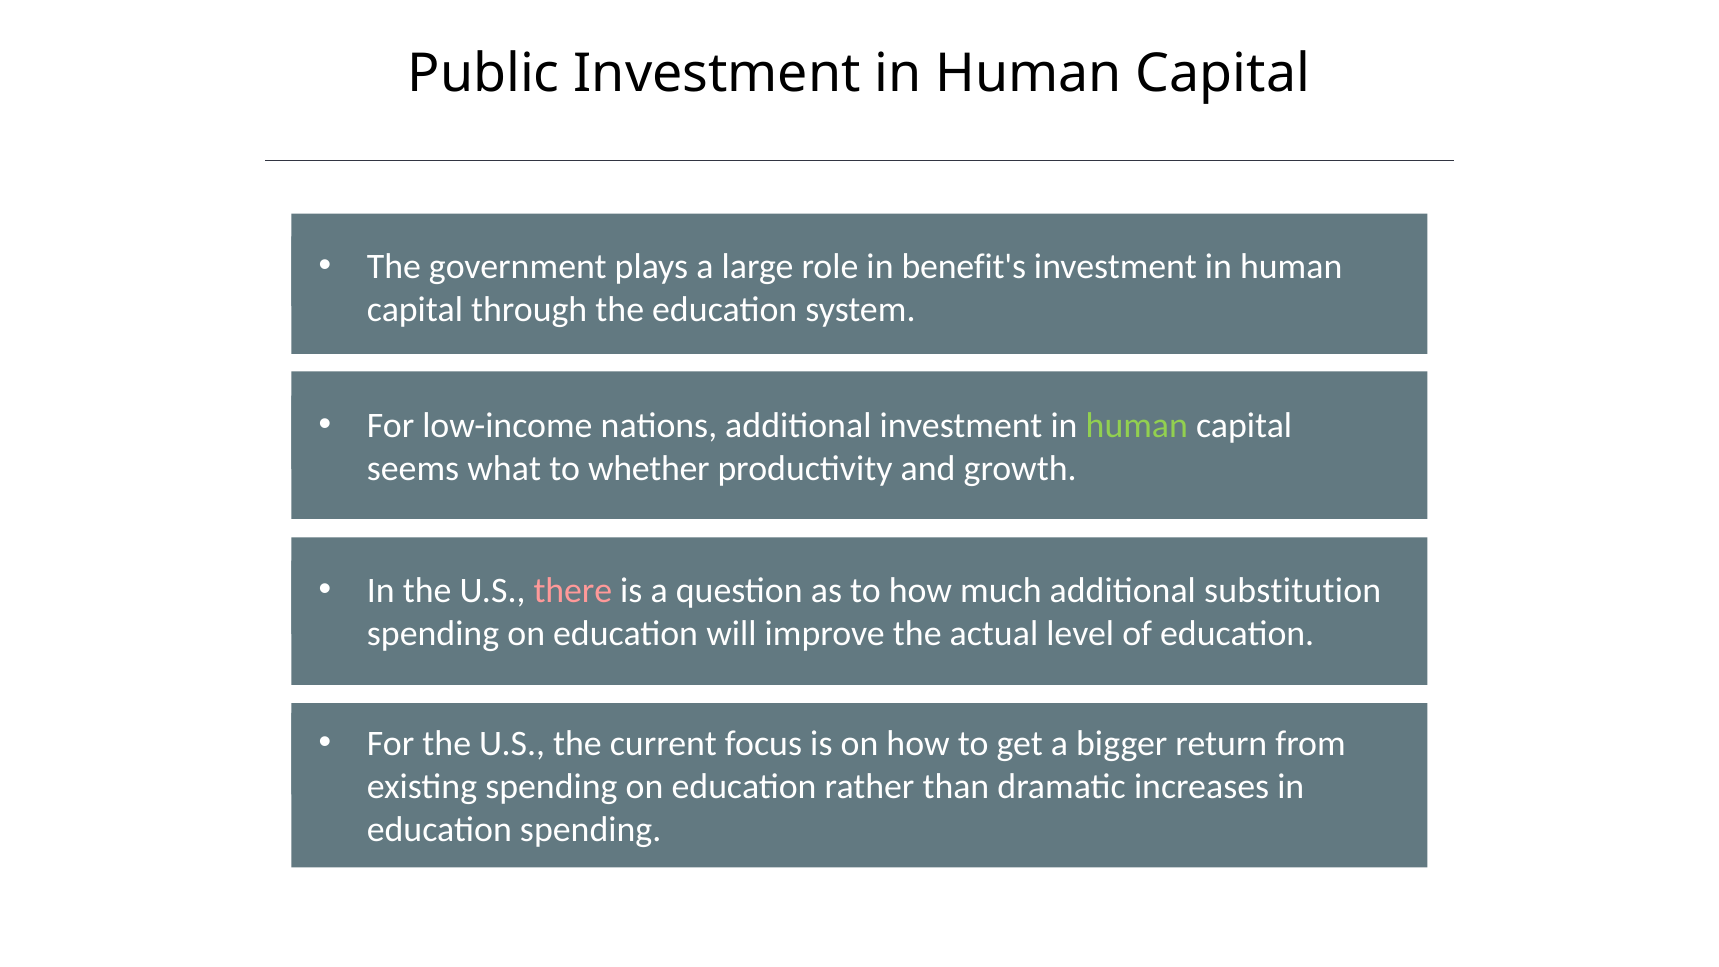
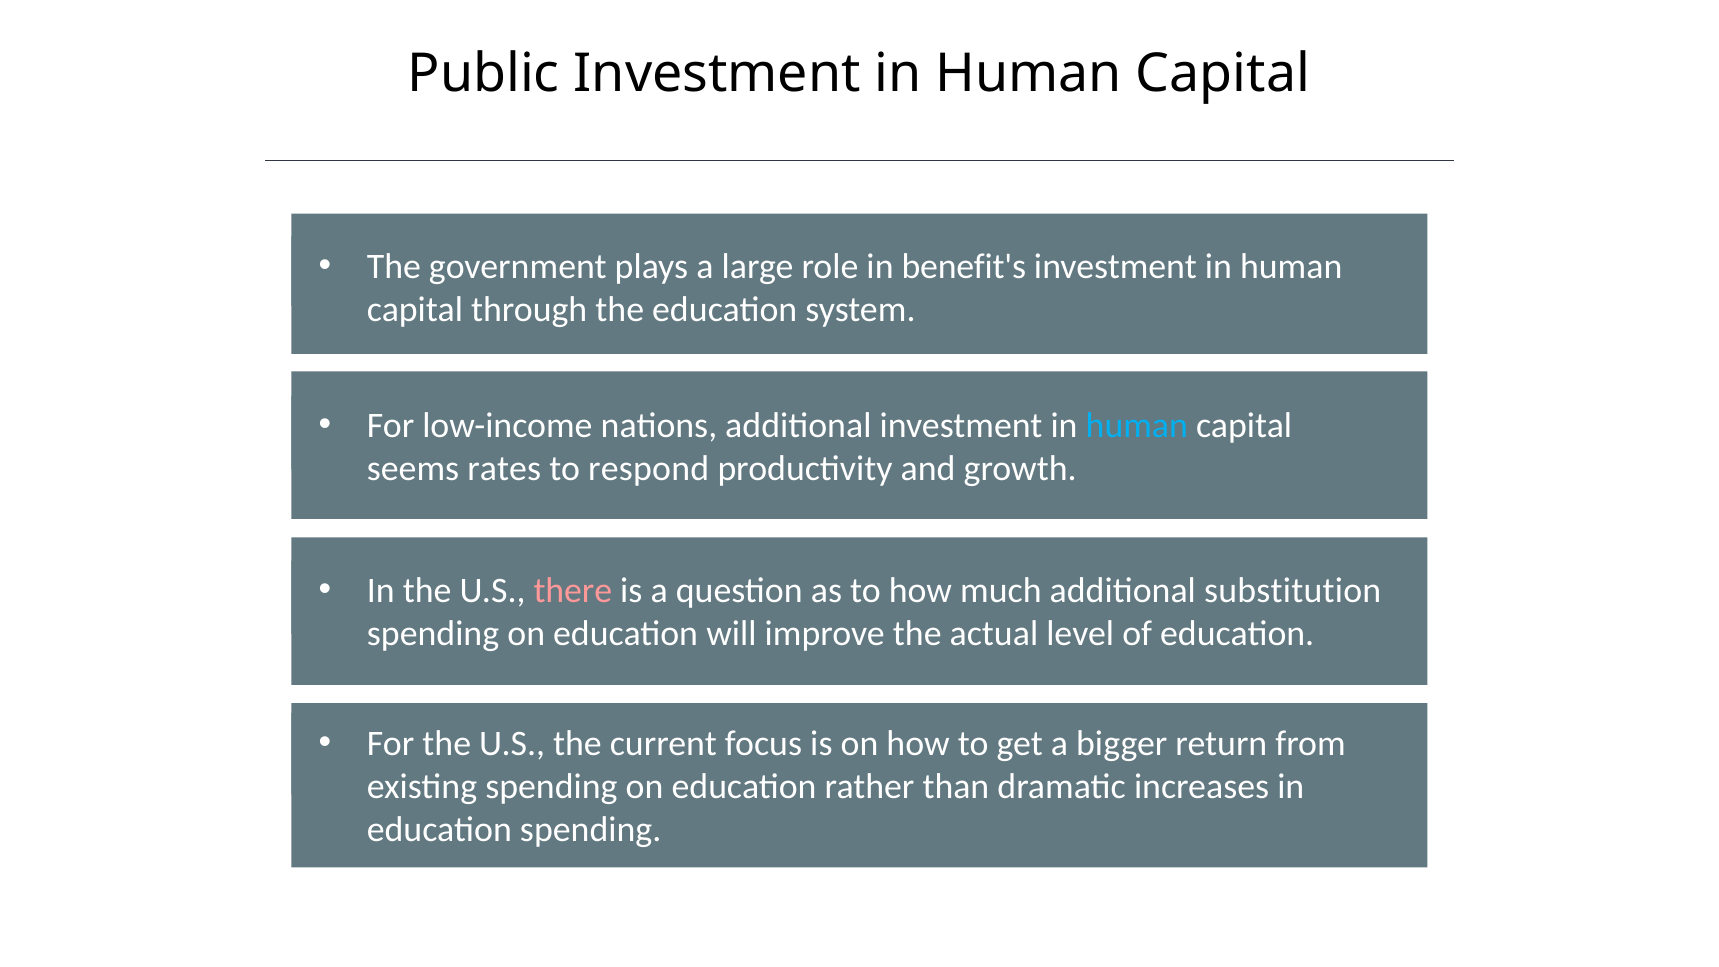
human colour: light green -> light blue (1137, 426)
what: what -> rates (504, 469)
whether: whether -> respond (649, 469)
